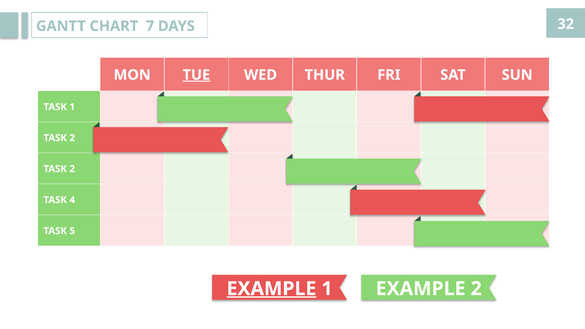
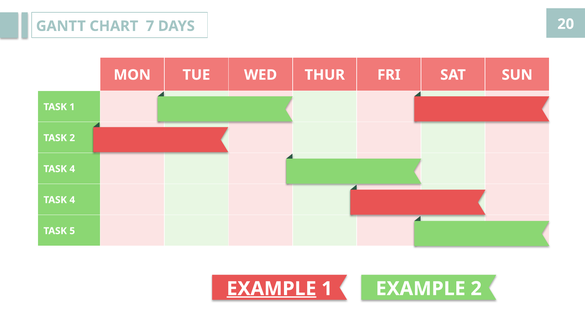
32: 32 -> 20 (566, 24)
TUE underline: present -> none (196, 75)
2: 2 -> 4 (72, 169)
